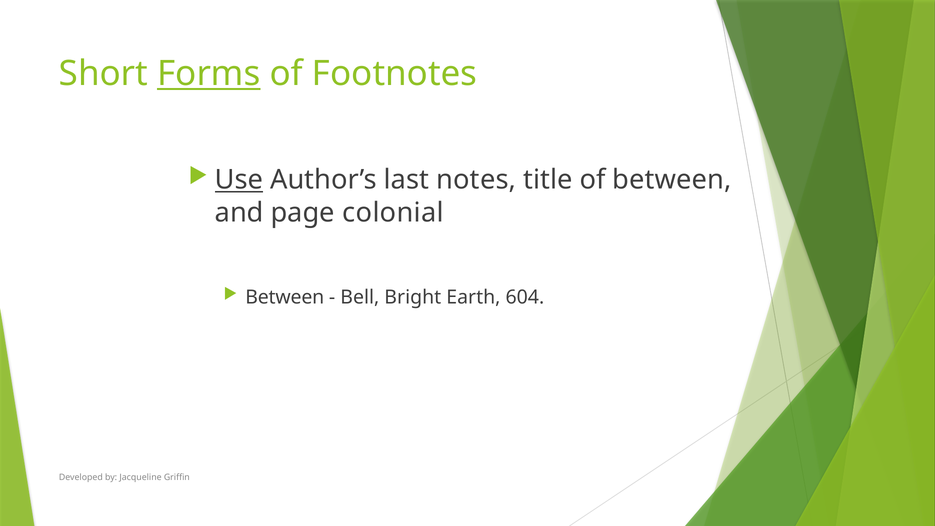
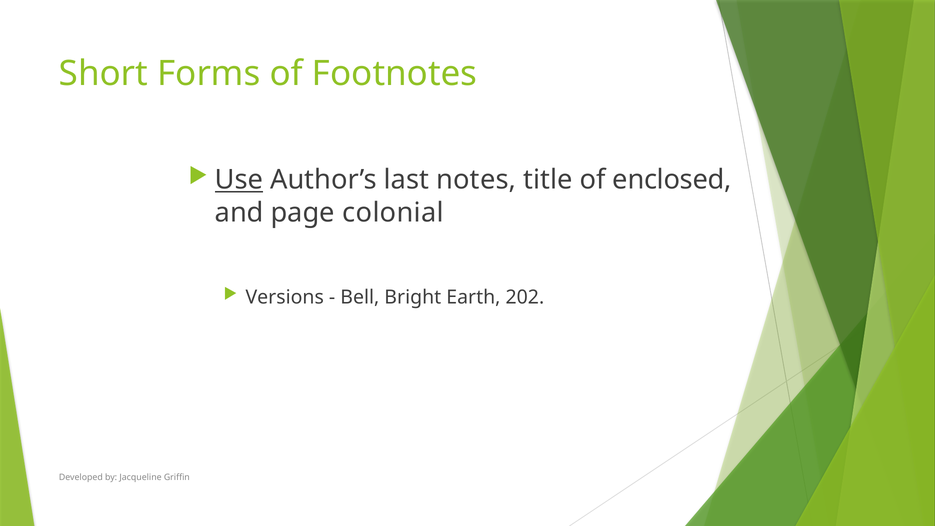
Forms underline: present -> none (209, 74)
of between: between -> enclosed (672, 180)
Between: Between -> Versions (285, 297)
604: 604 -> 202 (525, 297)
